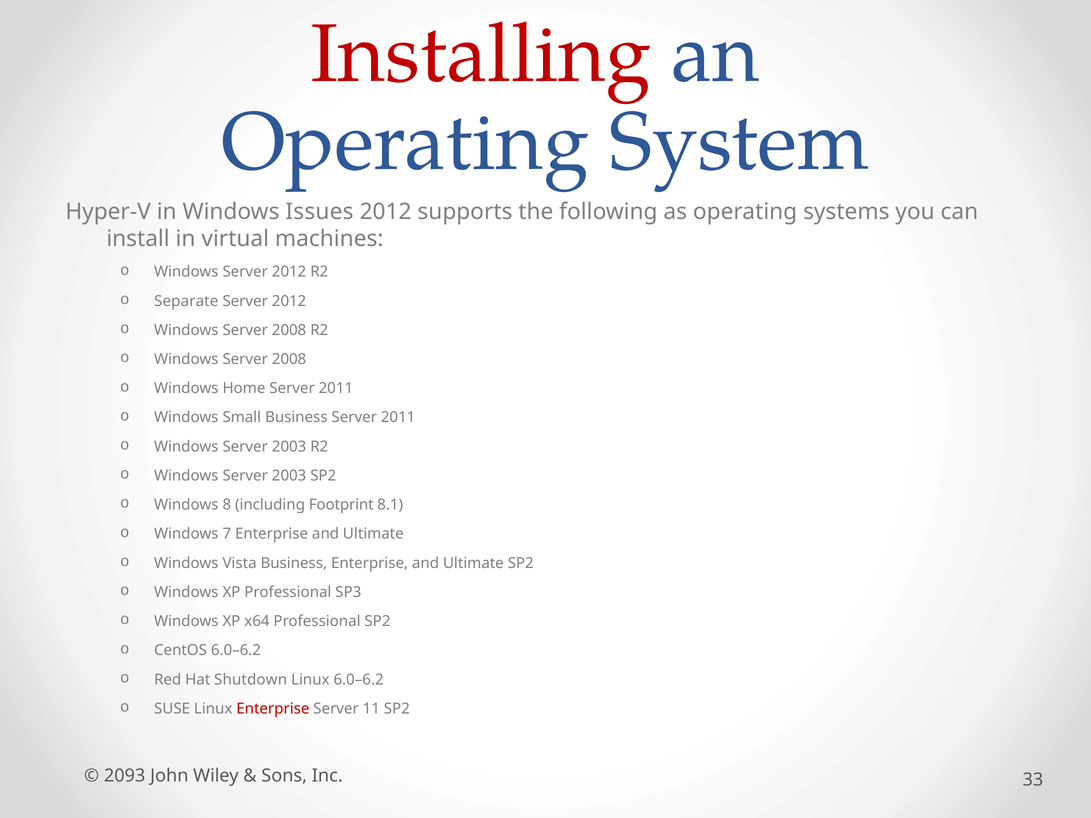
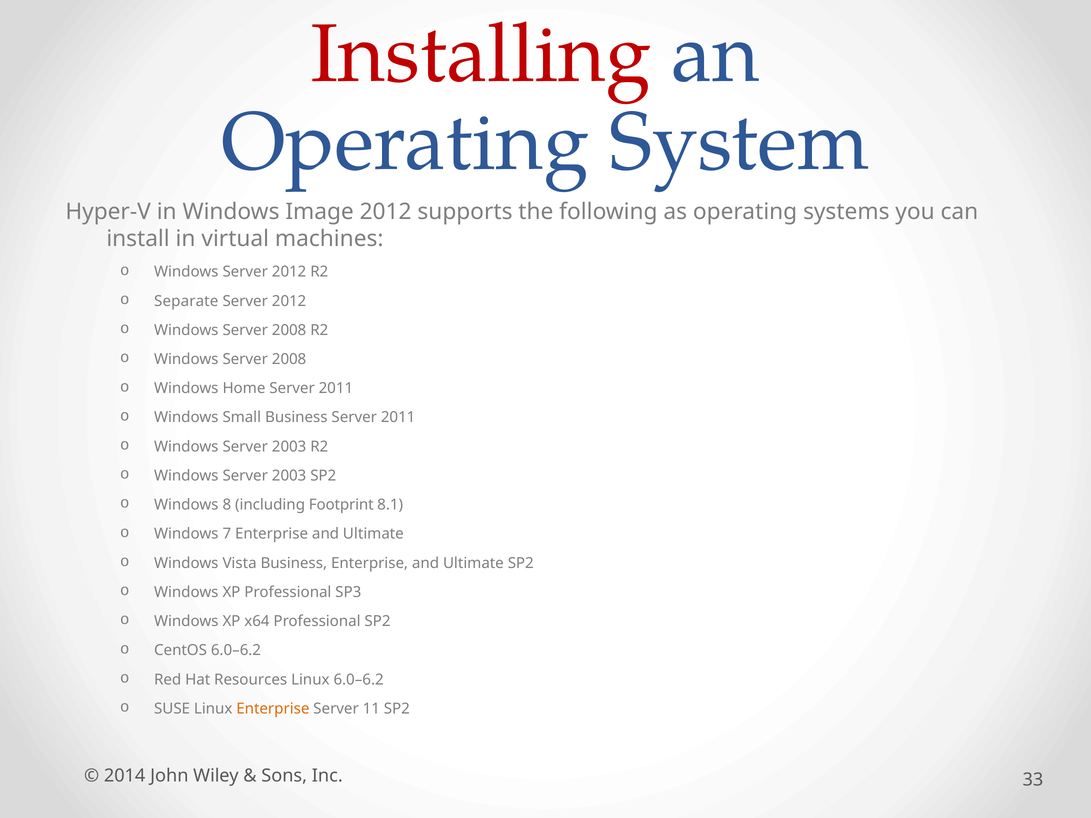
Issues: Issues -> Image (320, 212)
Shutdown: Shutdown -> Resources (251, 680)
Enterprise colour: red -> orange (273, 709)
2093: 2093 -> 2014 (125, 776)
